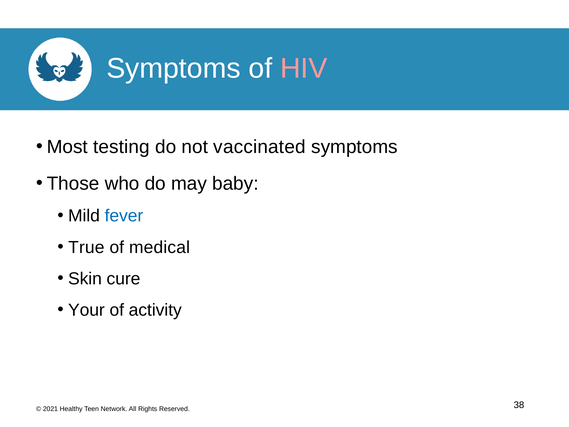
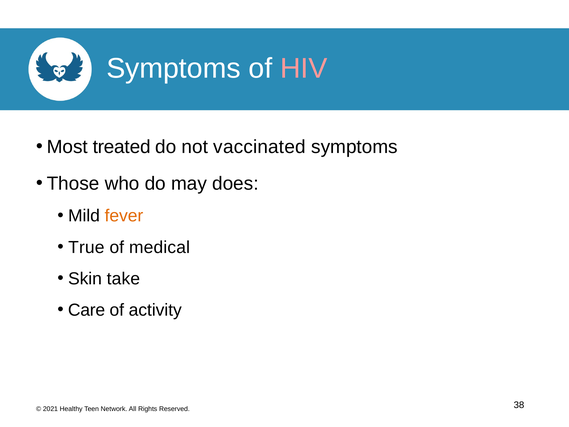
testing: testing -> treated (122, 147)
baby: baby -> does (235, 184)
fever colour: blue -> orange (124, 216)
cure: cure -> take (123, 279)
Your: Your -> Care (87, 310)
